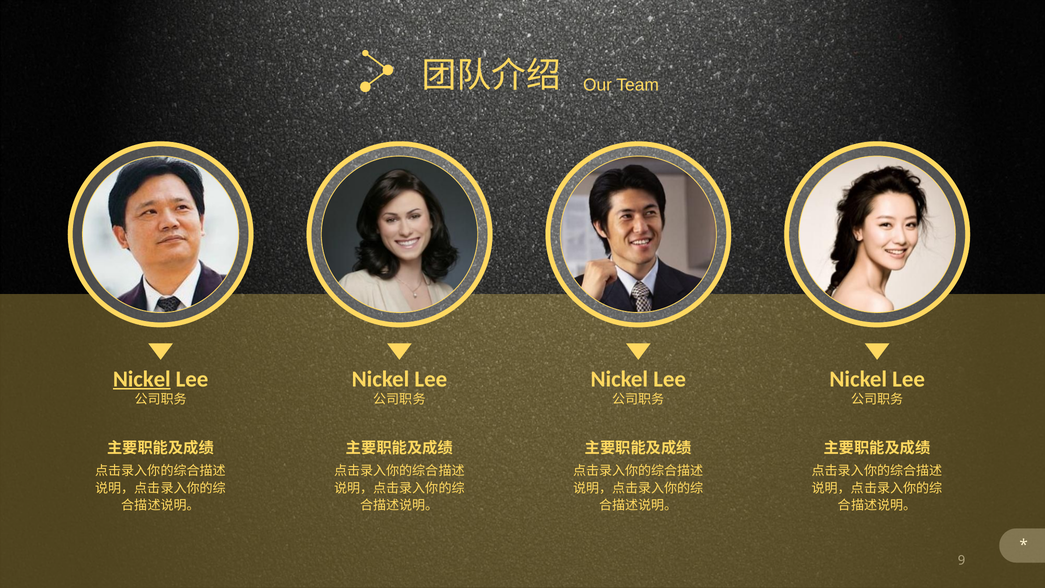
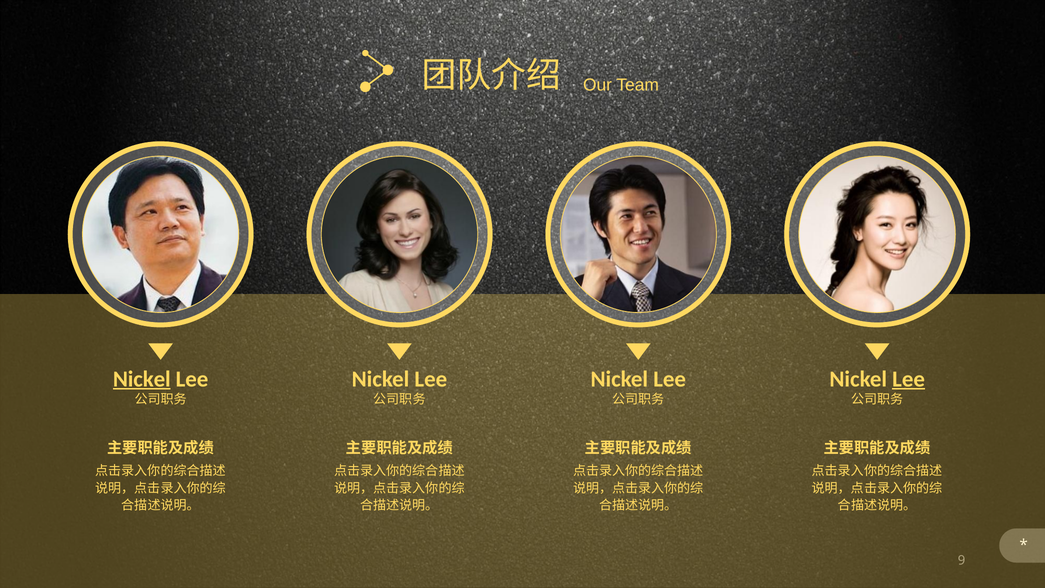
Lee underline: none -> present (909, 379)
